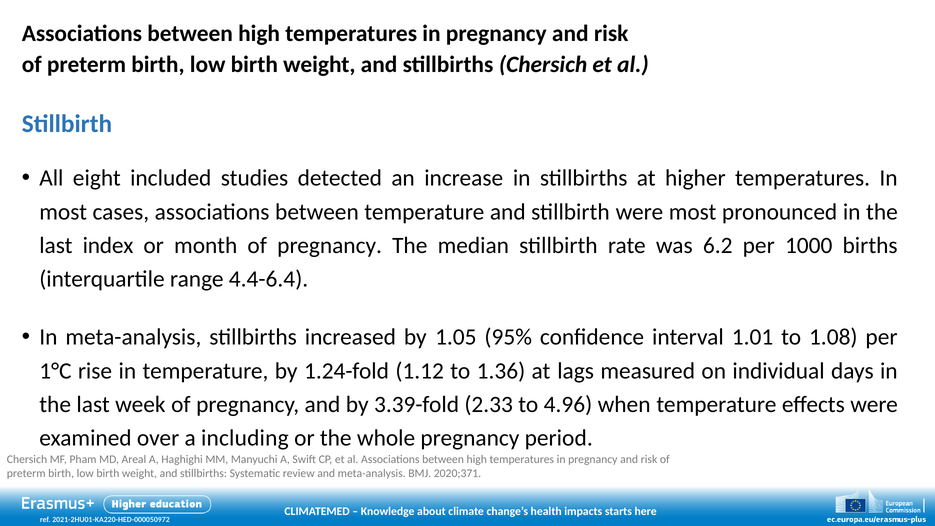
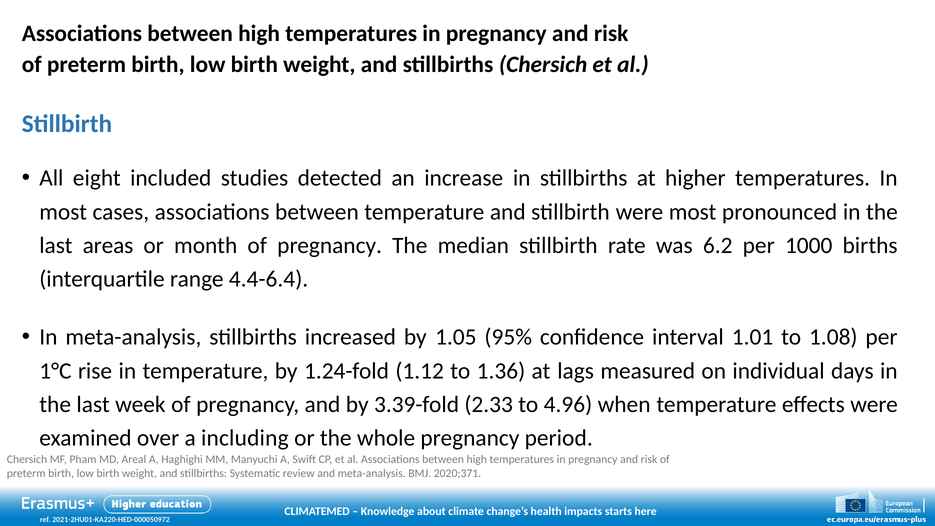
index: index -> areas (108, 245)
